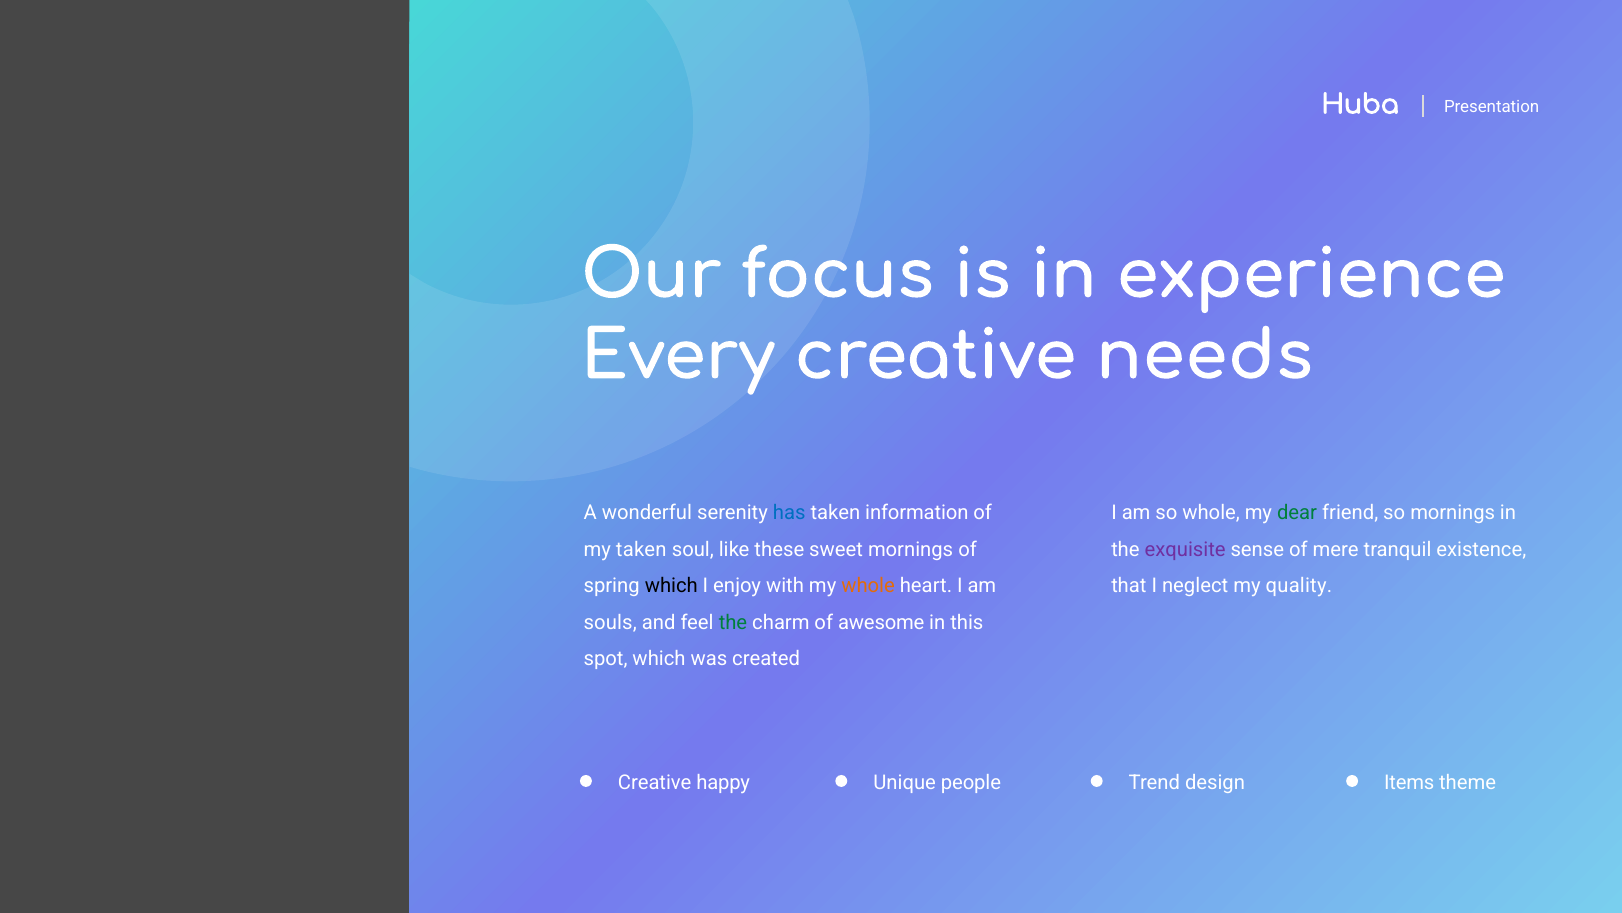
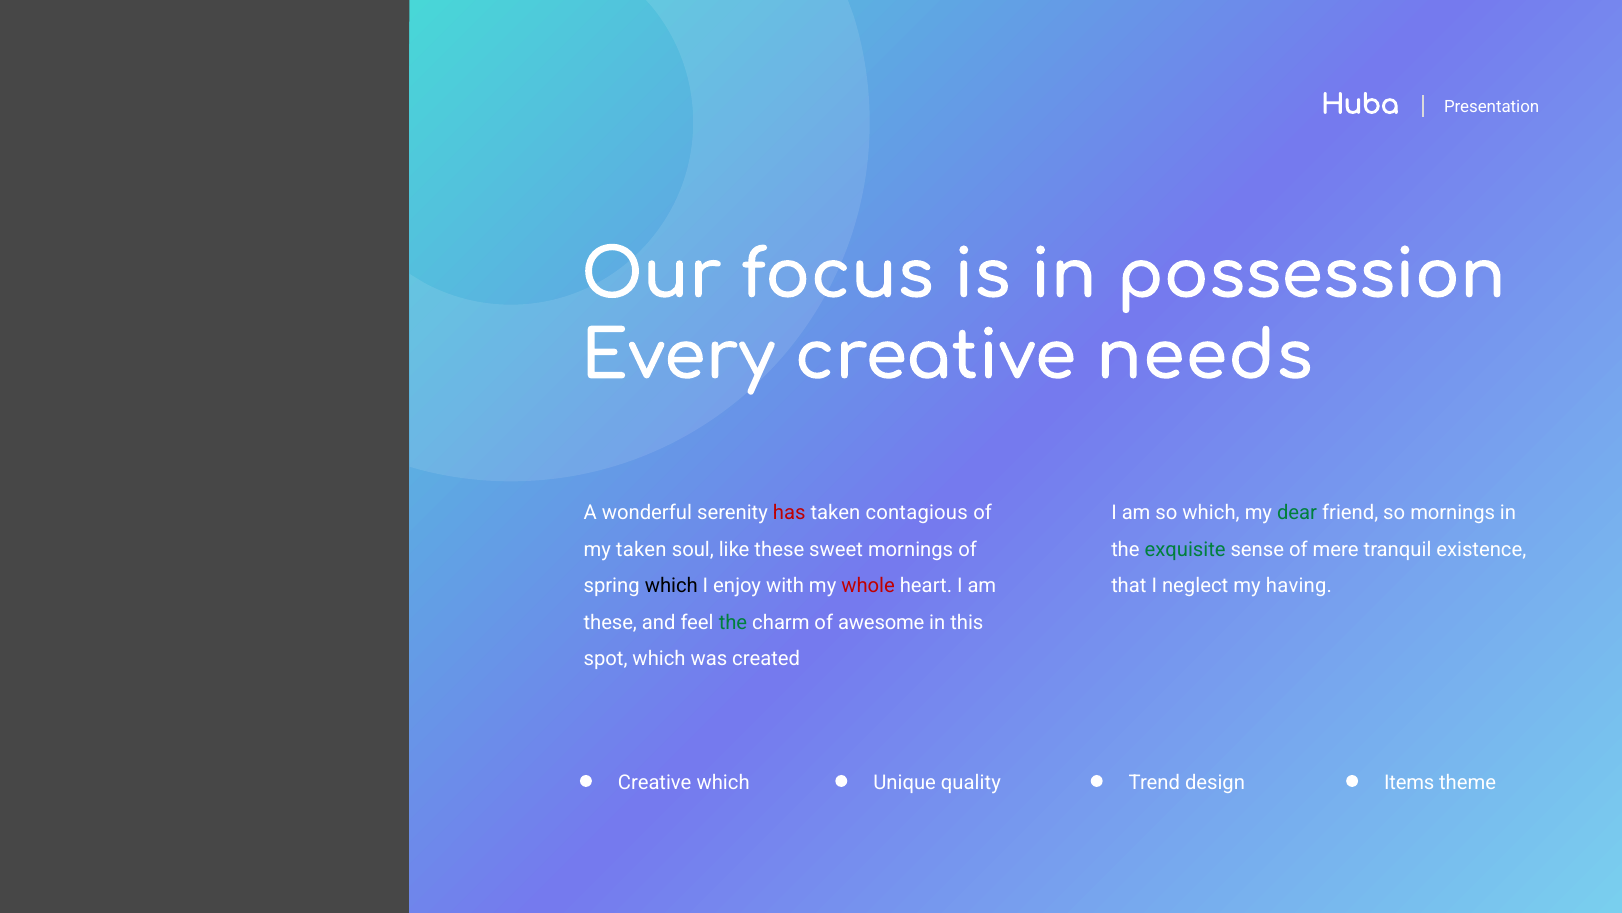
experience: experience -> possession (1311, 275)
has colour: blue -> red (789, 513)
information: information -> contagious (917, 513)
so whole: whole -> which (1211, 513)
exquisite colour: purple -> green (1185, 549)
whole colour: orange -> red (868, 586)
quality: quality -> having (1299, 586)
souls: souls -> these (610, 622)
Creative happy: happy -> which (723, 783)
people: people -> quality (971, 783)
